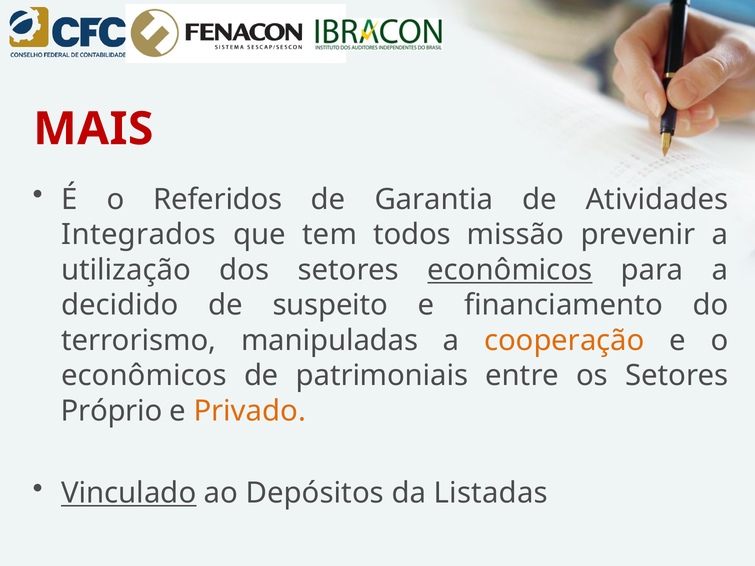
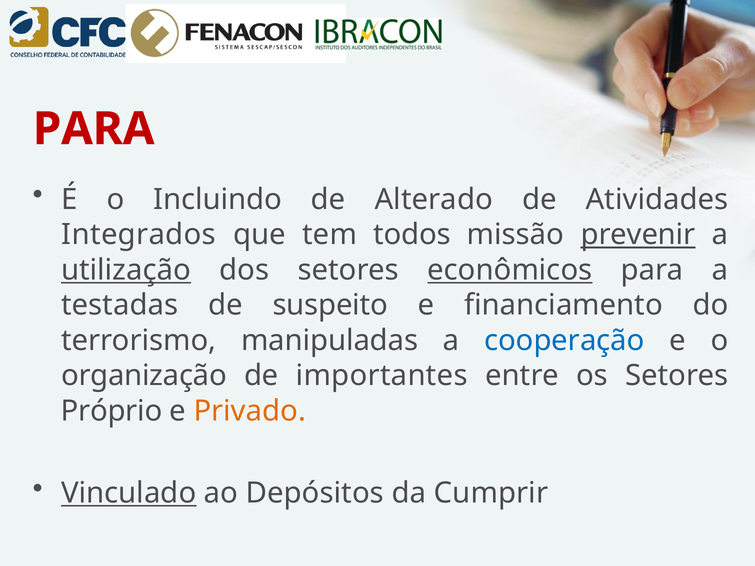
MAIS: MAIS -> PARA (94, 129)
Referidos: Referidos -> Incluindo (218, 200)
Garantia: Garantia -> Alterado (434, 200)
prevenir underline: none -> present (638, 235)
utilização underline: none -> present (126, 270)
decidido: decidido -> testadas (120, 305)
cooperação colour: orange -> blue (564, 341)
econômicos: econômicos -> organização (144, 376)
patrimoniais: patrimoniais -> importantes (382, 376)
Listadas: Listadas -> Cumprir (491, 493)
